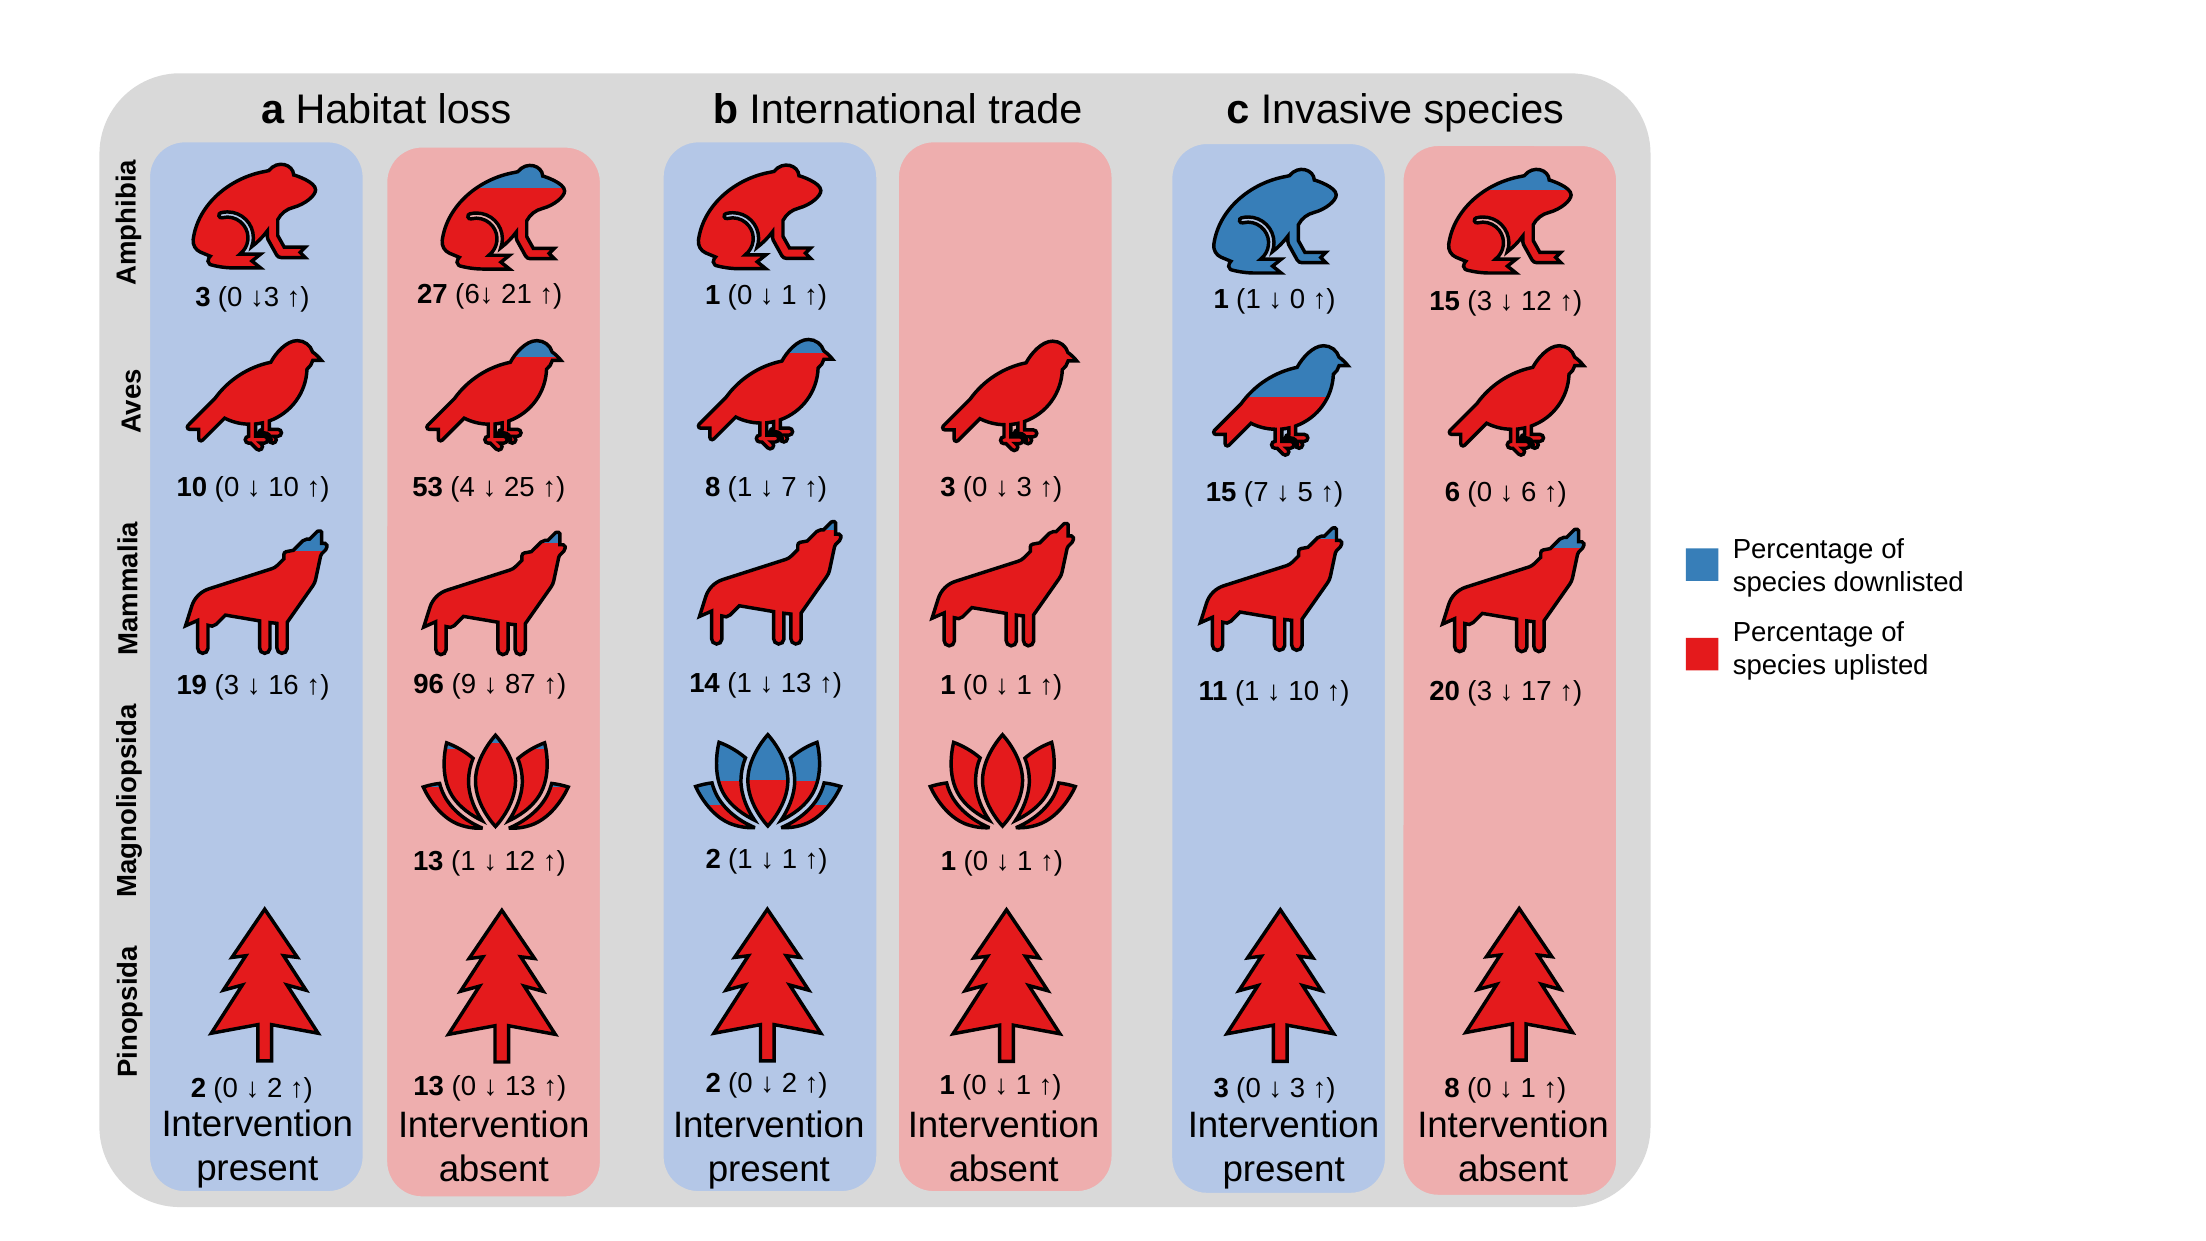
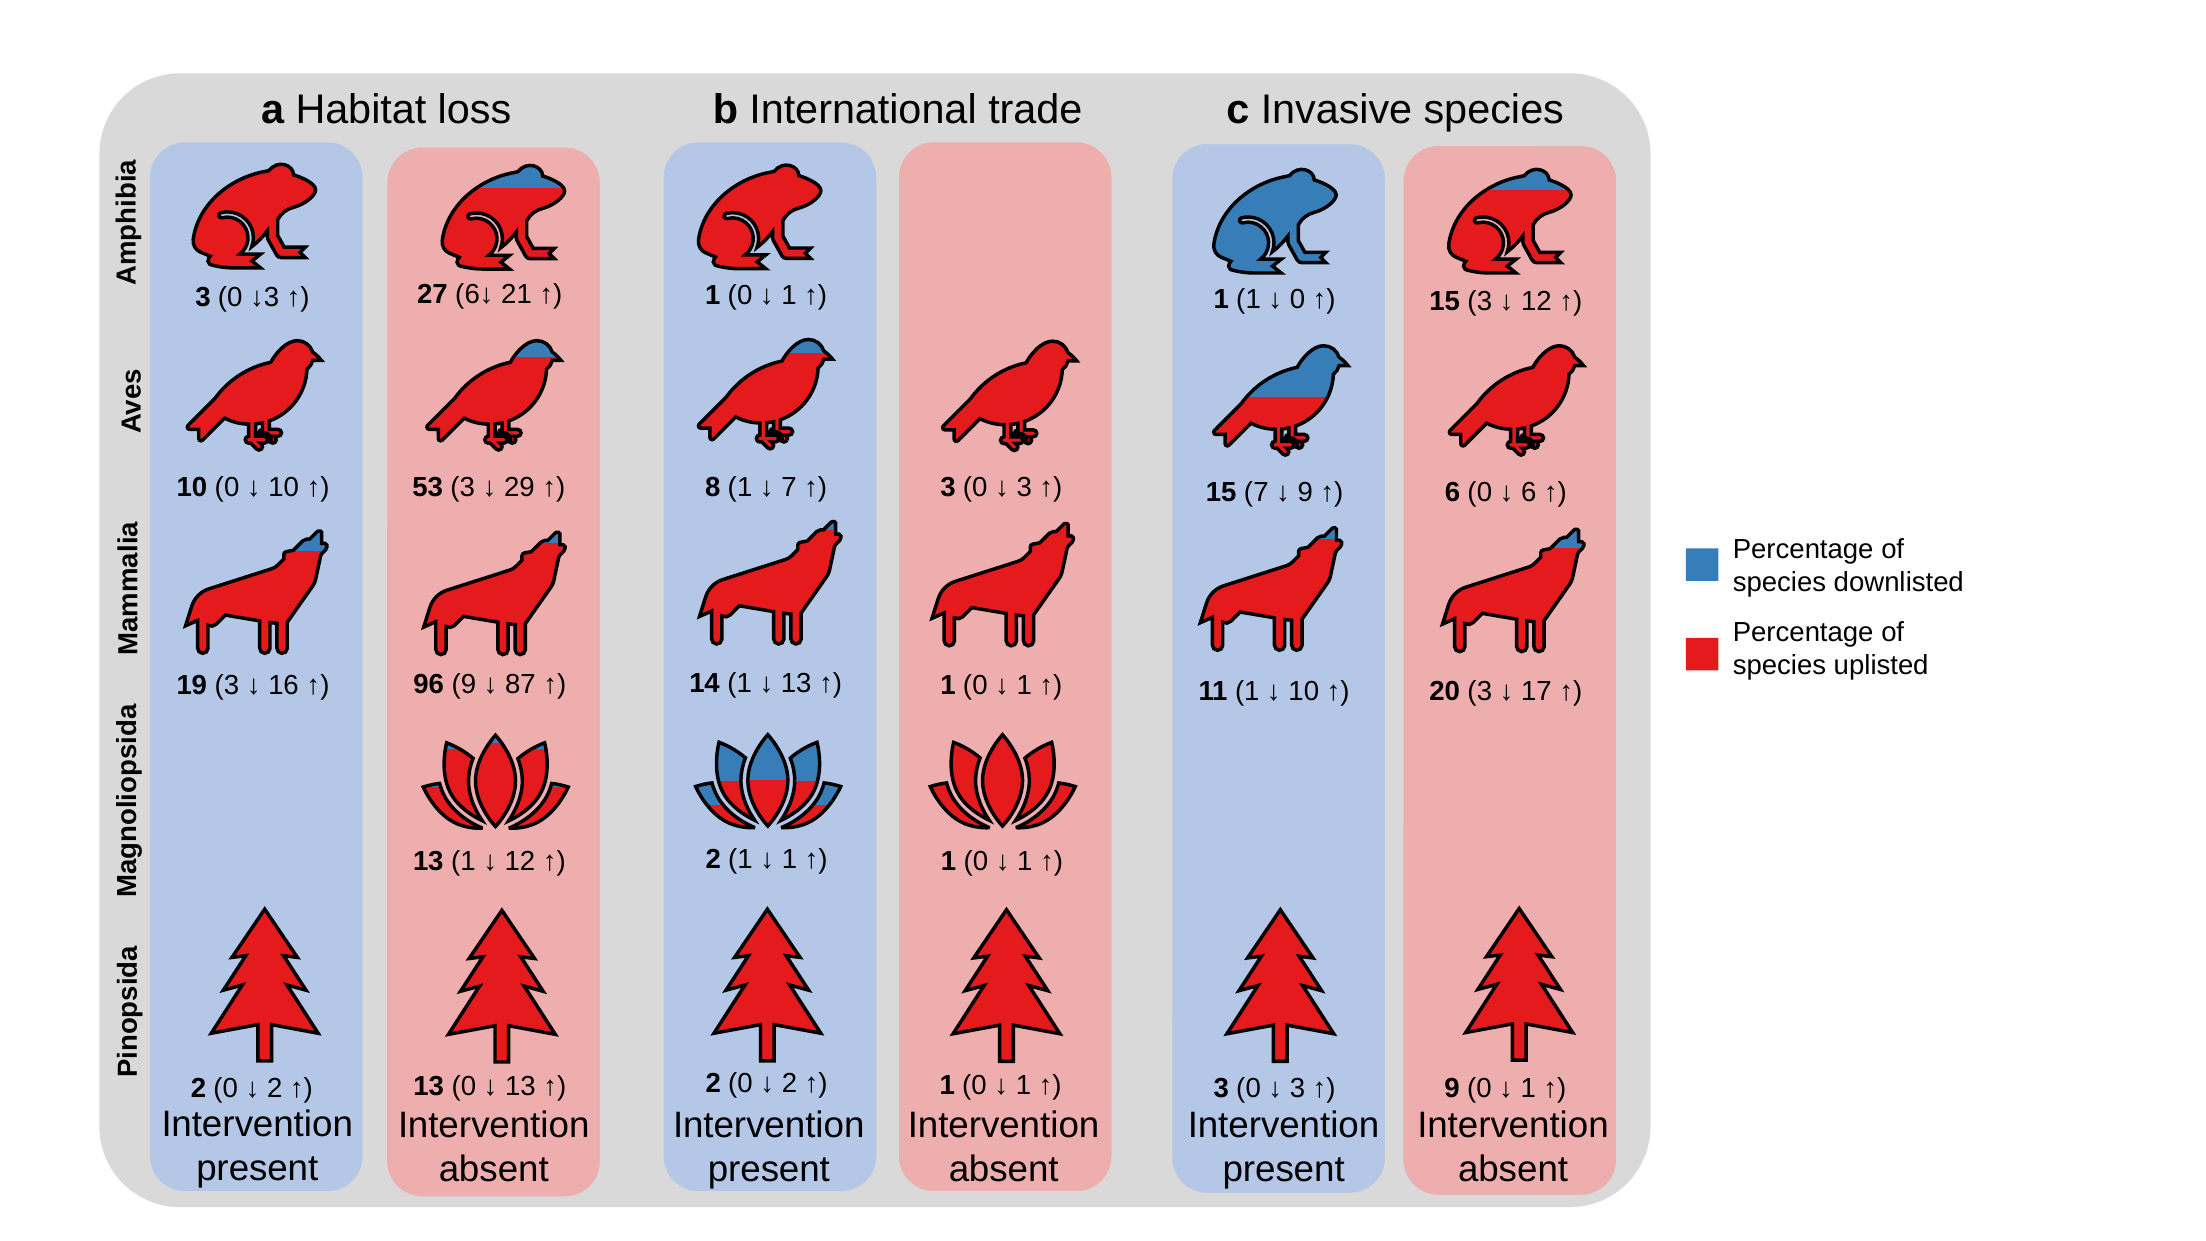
53 4: 4 -> 3 (463, 487)
25: 25 -> 29 (519, 487)
5: 5 -> 9 (1305, 492)
8: 8 -> 9 (1452, 1088)
